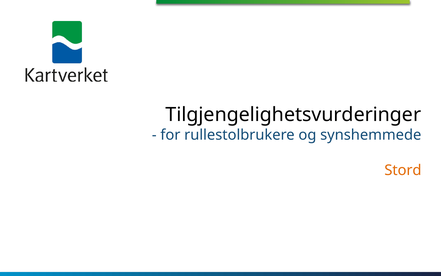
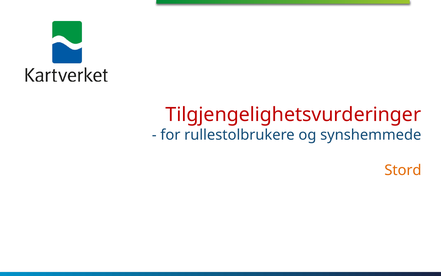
Tilgjengelighetsvurderinger colour: black -> red (293, 115)
